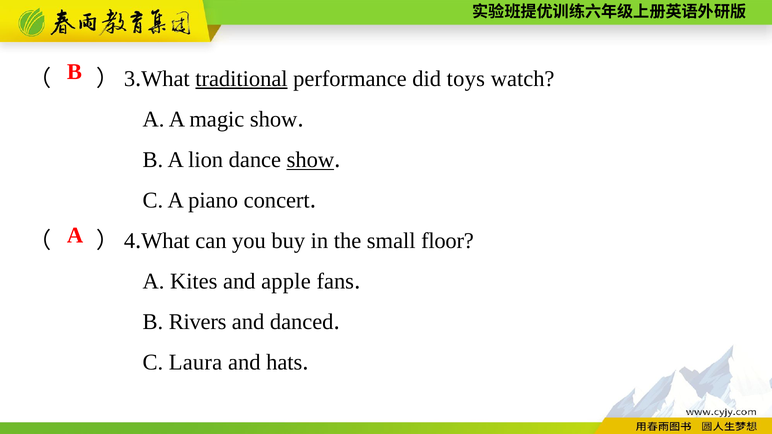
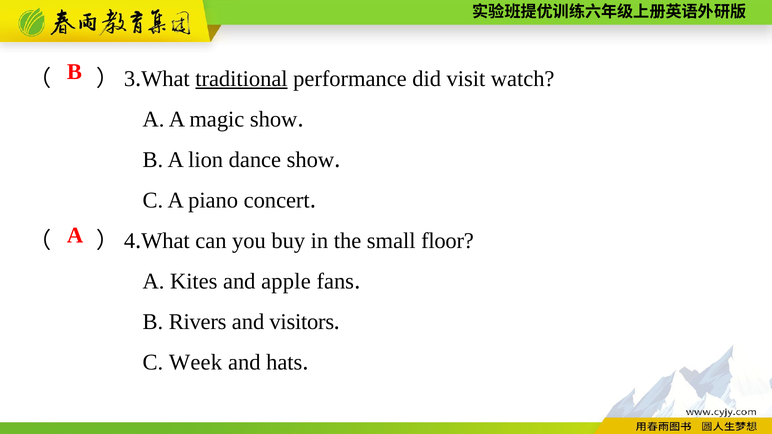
toys: toys -> visit (466, 79)
show underline: present -> none (310, 160)
danced: danced -> visitors (302, 322)
Laura: Laura -> Week (195, 363)
